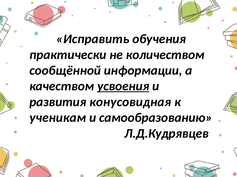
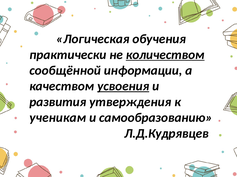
Исправить: Исправить -> Логическая (93, 39)
количеством underline: none -> present (165, 55)
конусовидная: конусовидная -> утверждения (130, 102)
